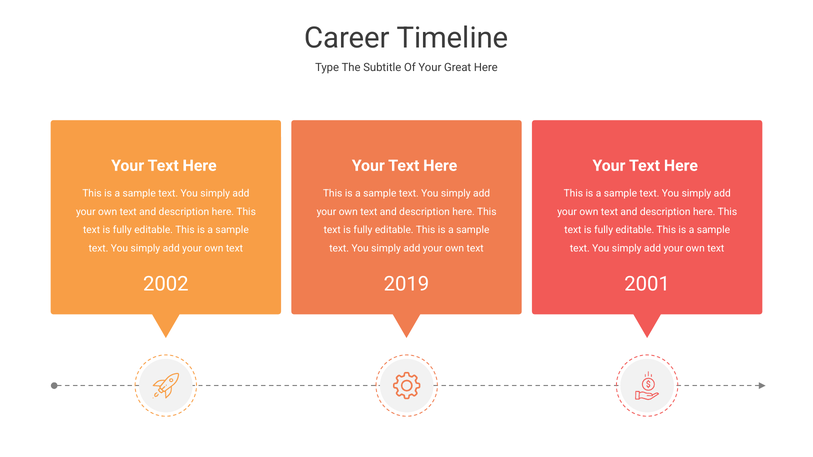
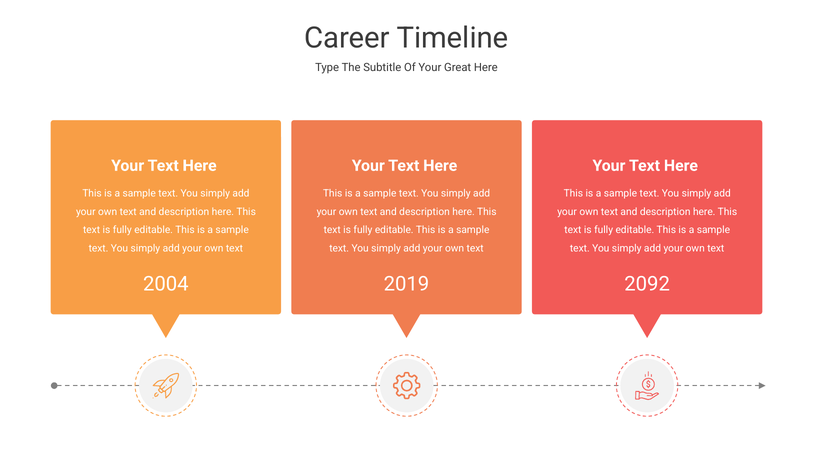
2002: 2002 -> 2004 (166, 284)
2001: 2001 -> 2092 (647, 284)
